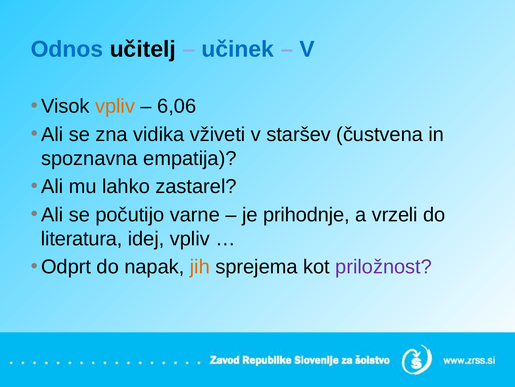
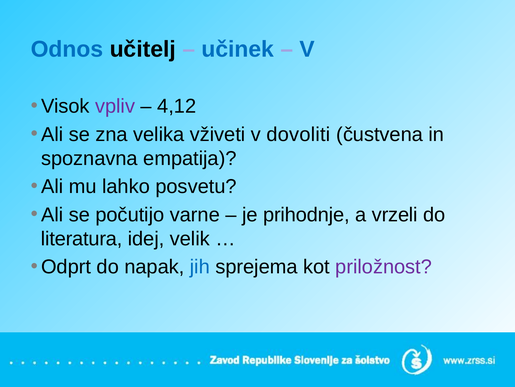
vpliv colour: orange -> purple (115, 106)
6,06: 6,06 -> 4,12 (177, 106)
vidika: vidika -> velika (159, 134)
staršev: staršev -> dovoliti (298, 134)
zastarel: zastarel -> posvetu (196, 186)
idej vpliv: vpliv -> velik (190, 238)
jih colour: orange -> blue (200, 266)
